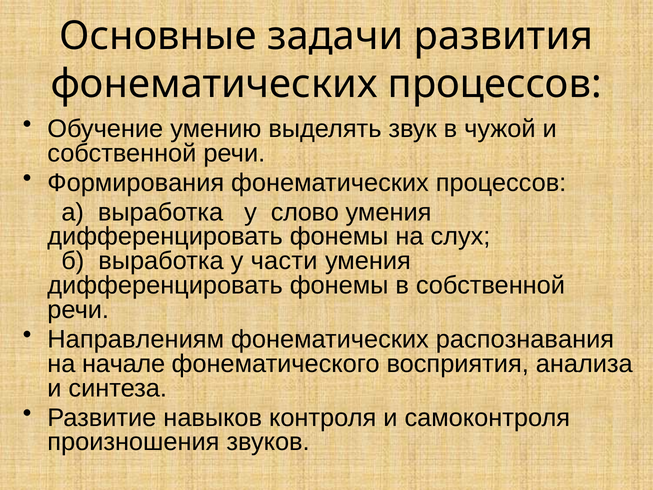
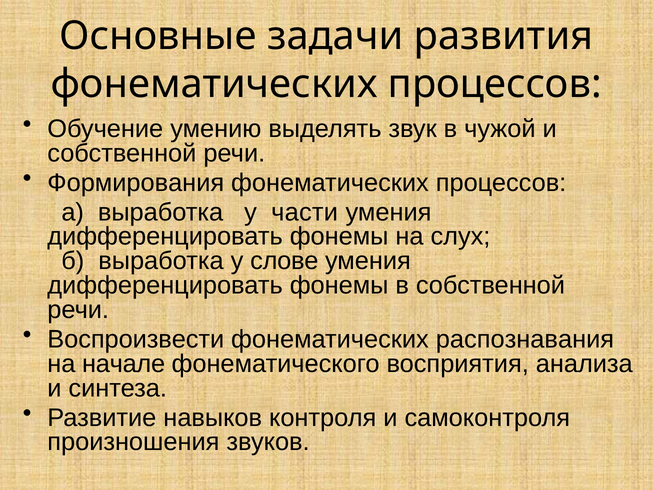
слово: слово -> части (305, 212)
части: части -> слове (284, 261)
Направлениям: Направлениям -> Воспроизвести (136, 339)
